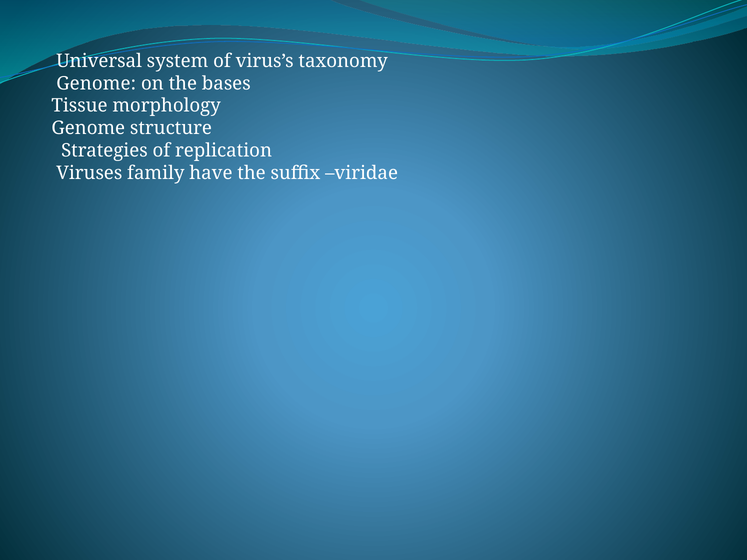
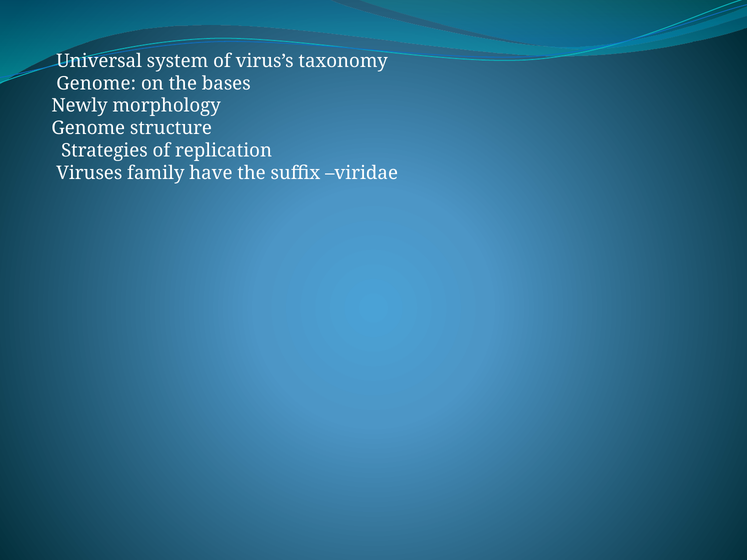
Tissue: Tissue -> Newly (80, 106)
